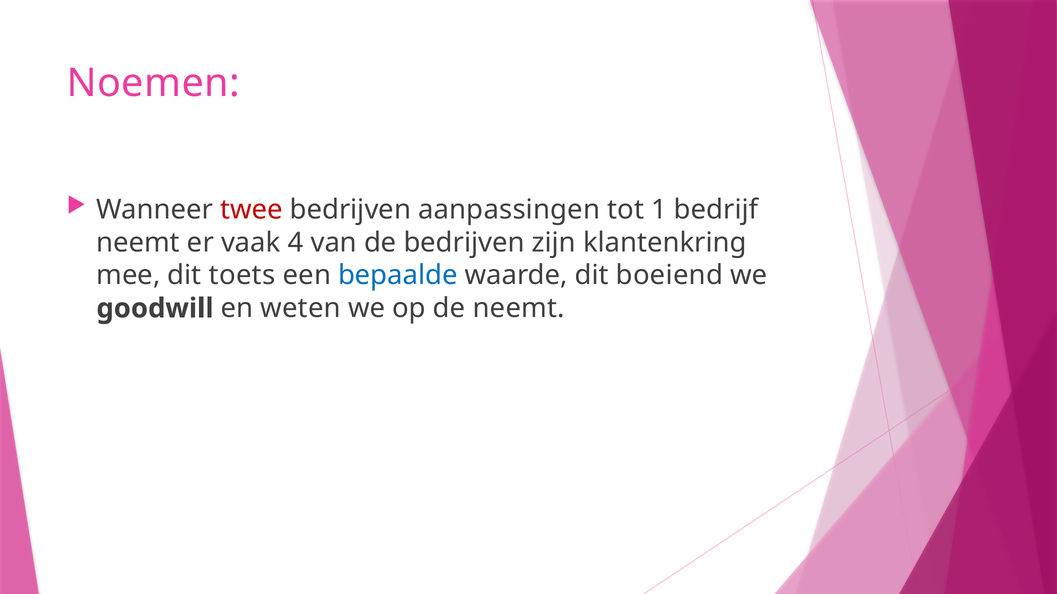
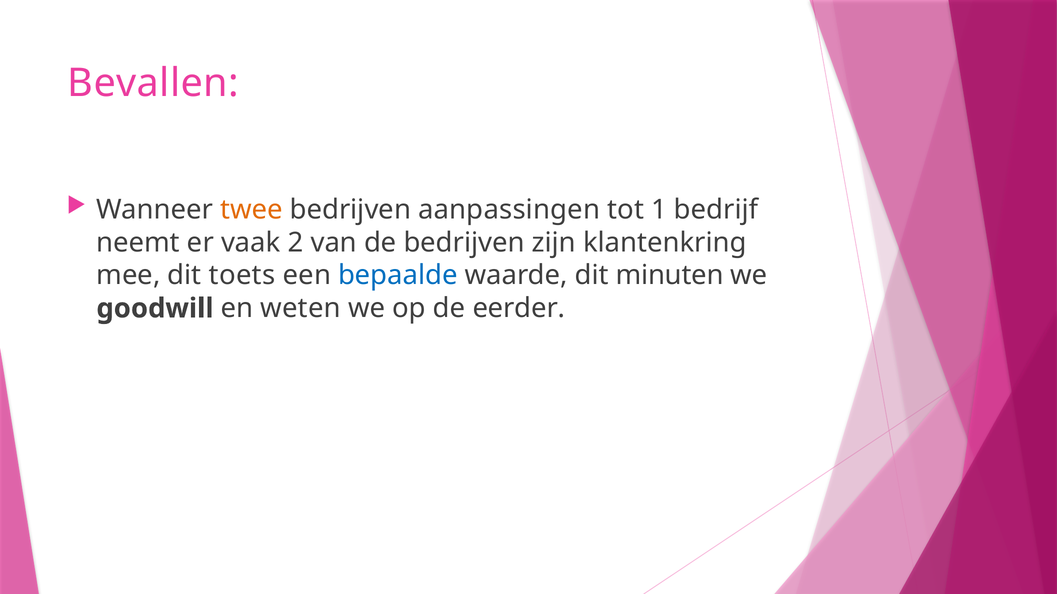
Noemen: Noemen -> Bevallen (153, 83)
twee colour: red -> orange (251, 210)
4: 4 -> 2 (296, 243)
boeiend: boeiend -> minuten (670, 276)
de neemt: neemt -> eerder (519, 309)
